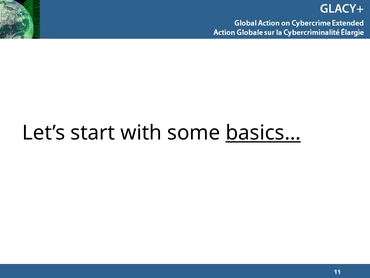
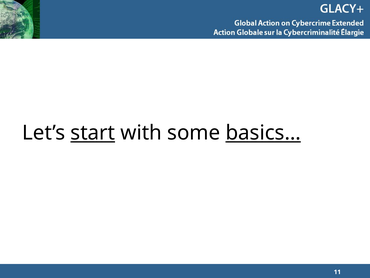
start underline: none -> present (93, 133)
